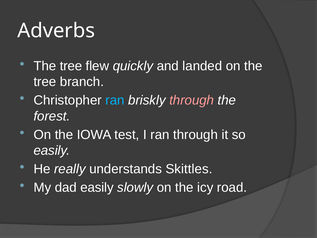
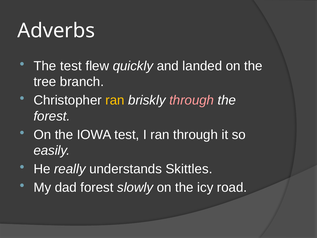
tree: tree -> test (71, 66)
ran colour: light blue -> yellow (115, 100)
dad easily: easily -> forest (97, 187)
